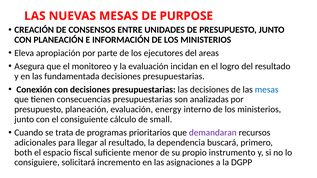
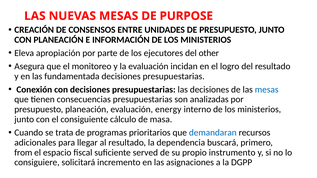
areas: areas -> other (209, 53)
small: small -> masa (161, 120)
demandaran colour: purple -> blue (213, 133)
both: both -> from (23, 153)
menor: menor -> served (145, 153)
